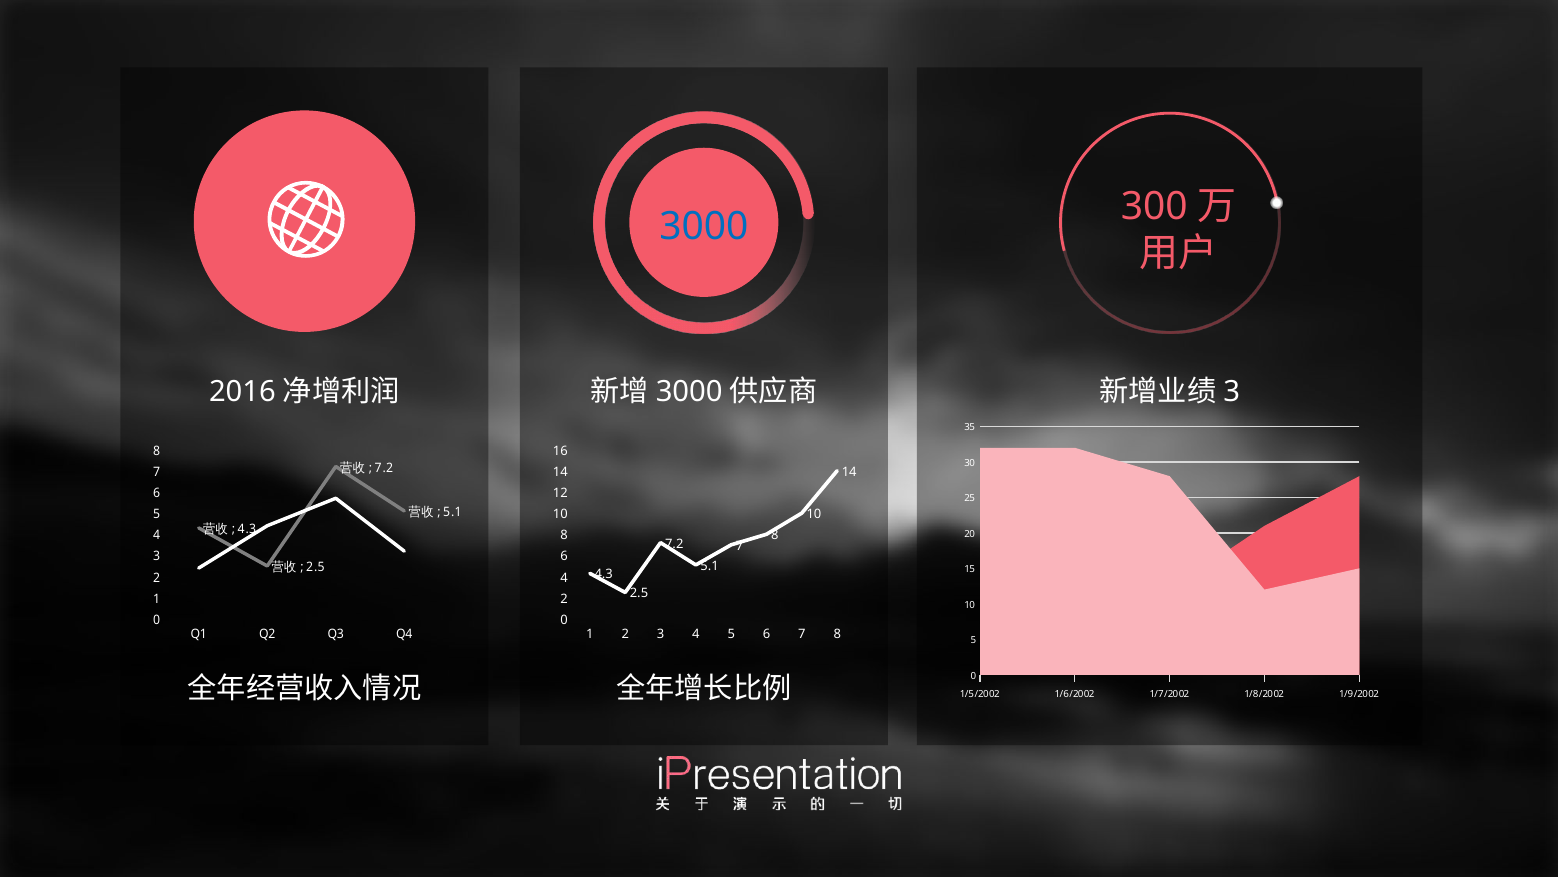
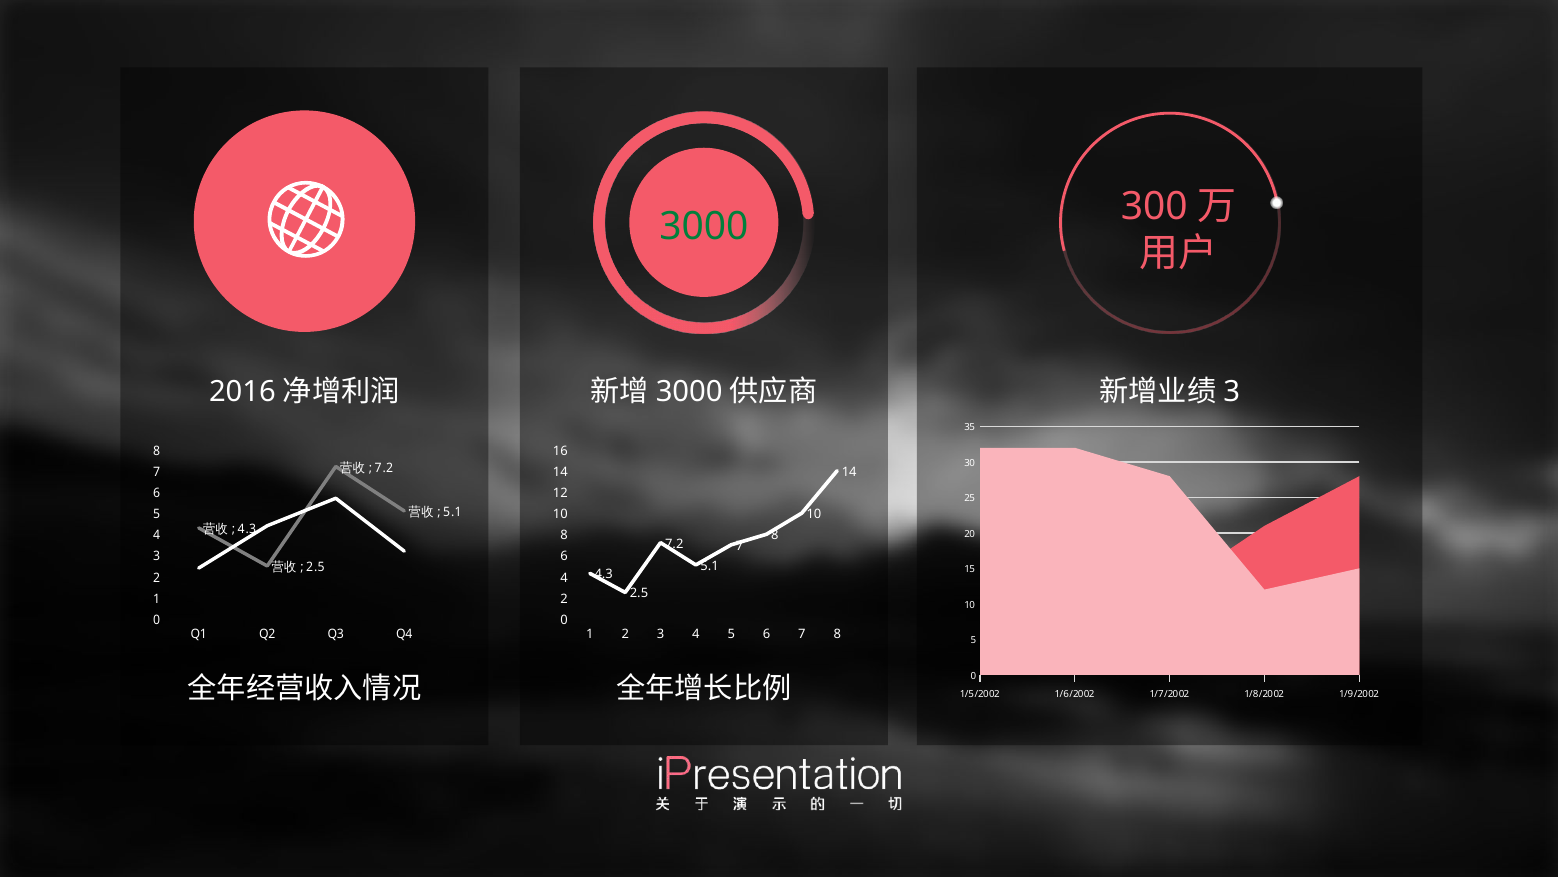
3000 colour: blue -> green (704, 226)
